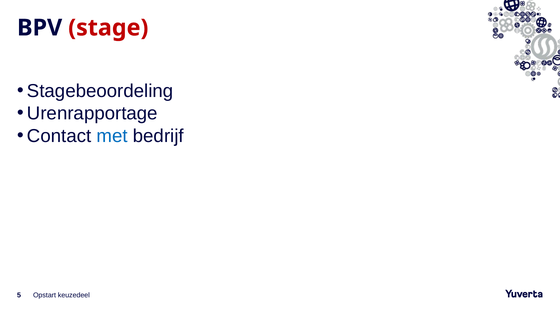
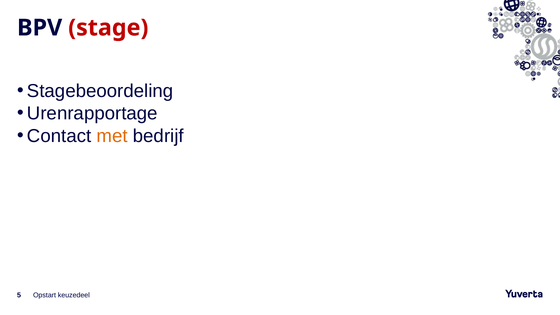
met colour: blue -> orange (112, 136)
